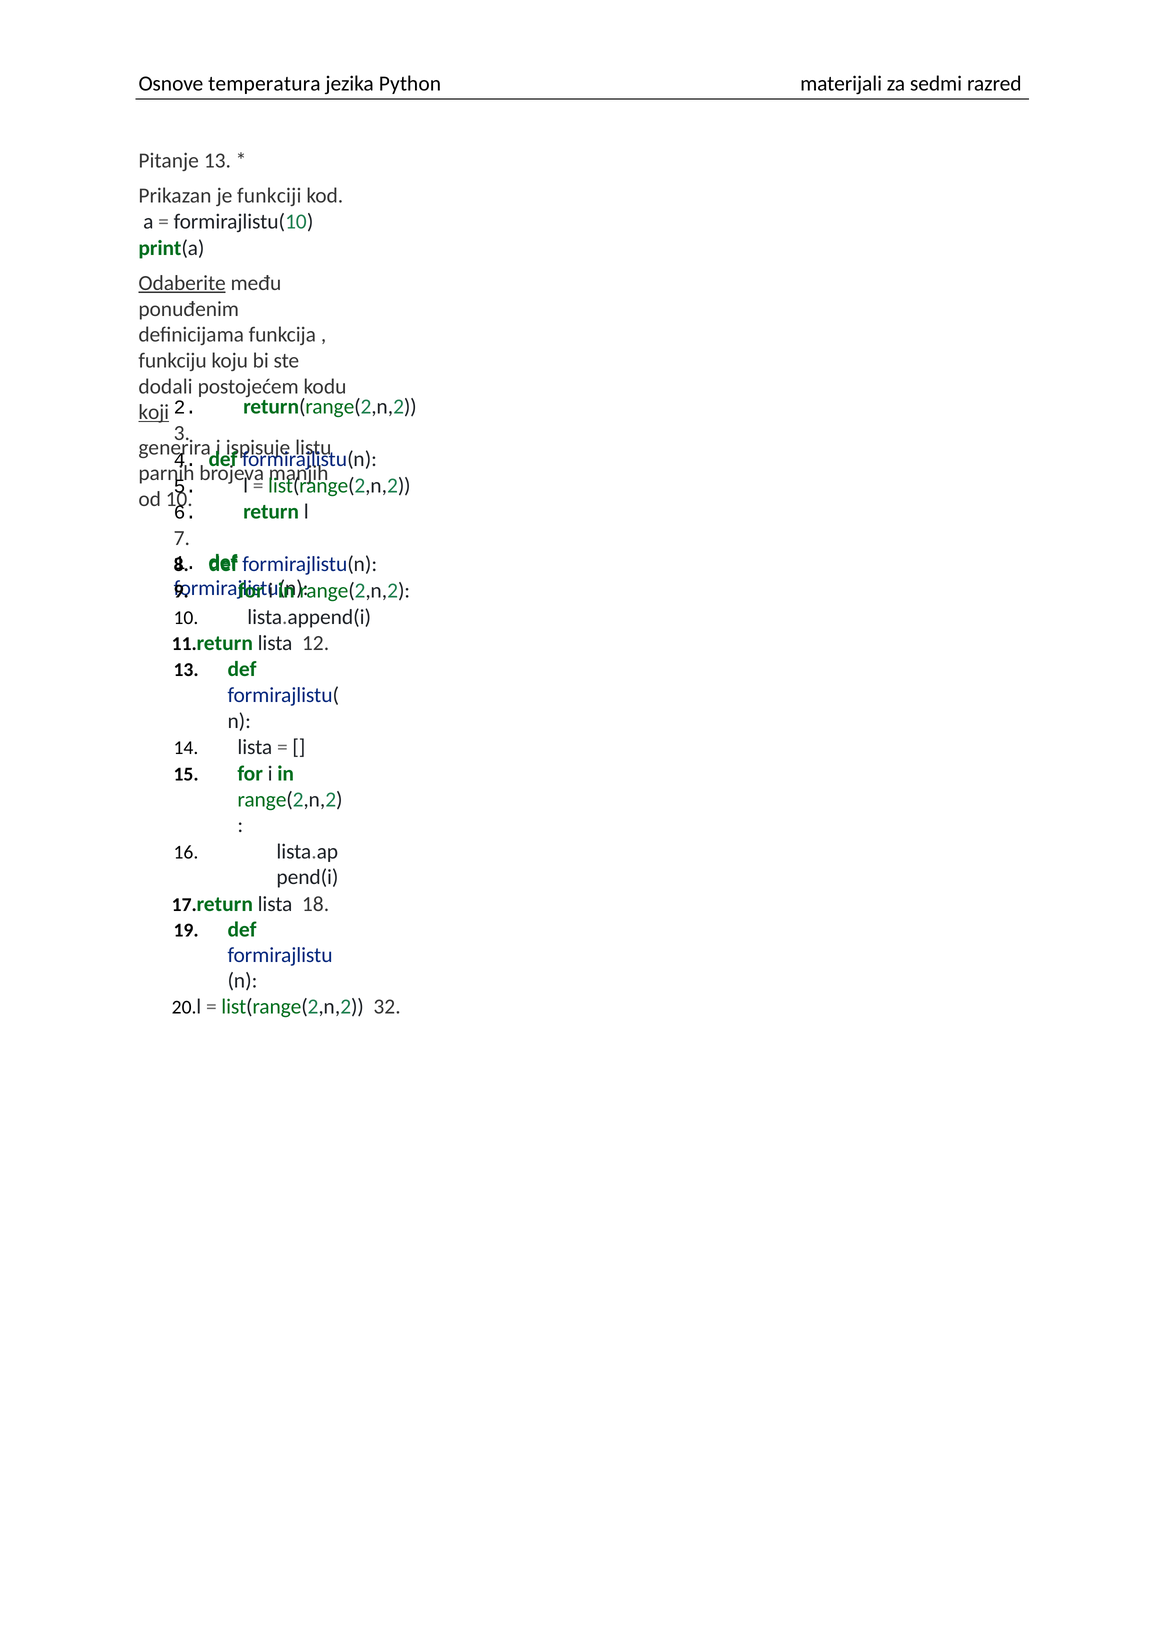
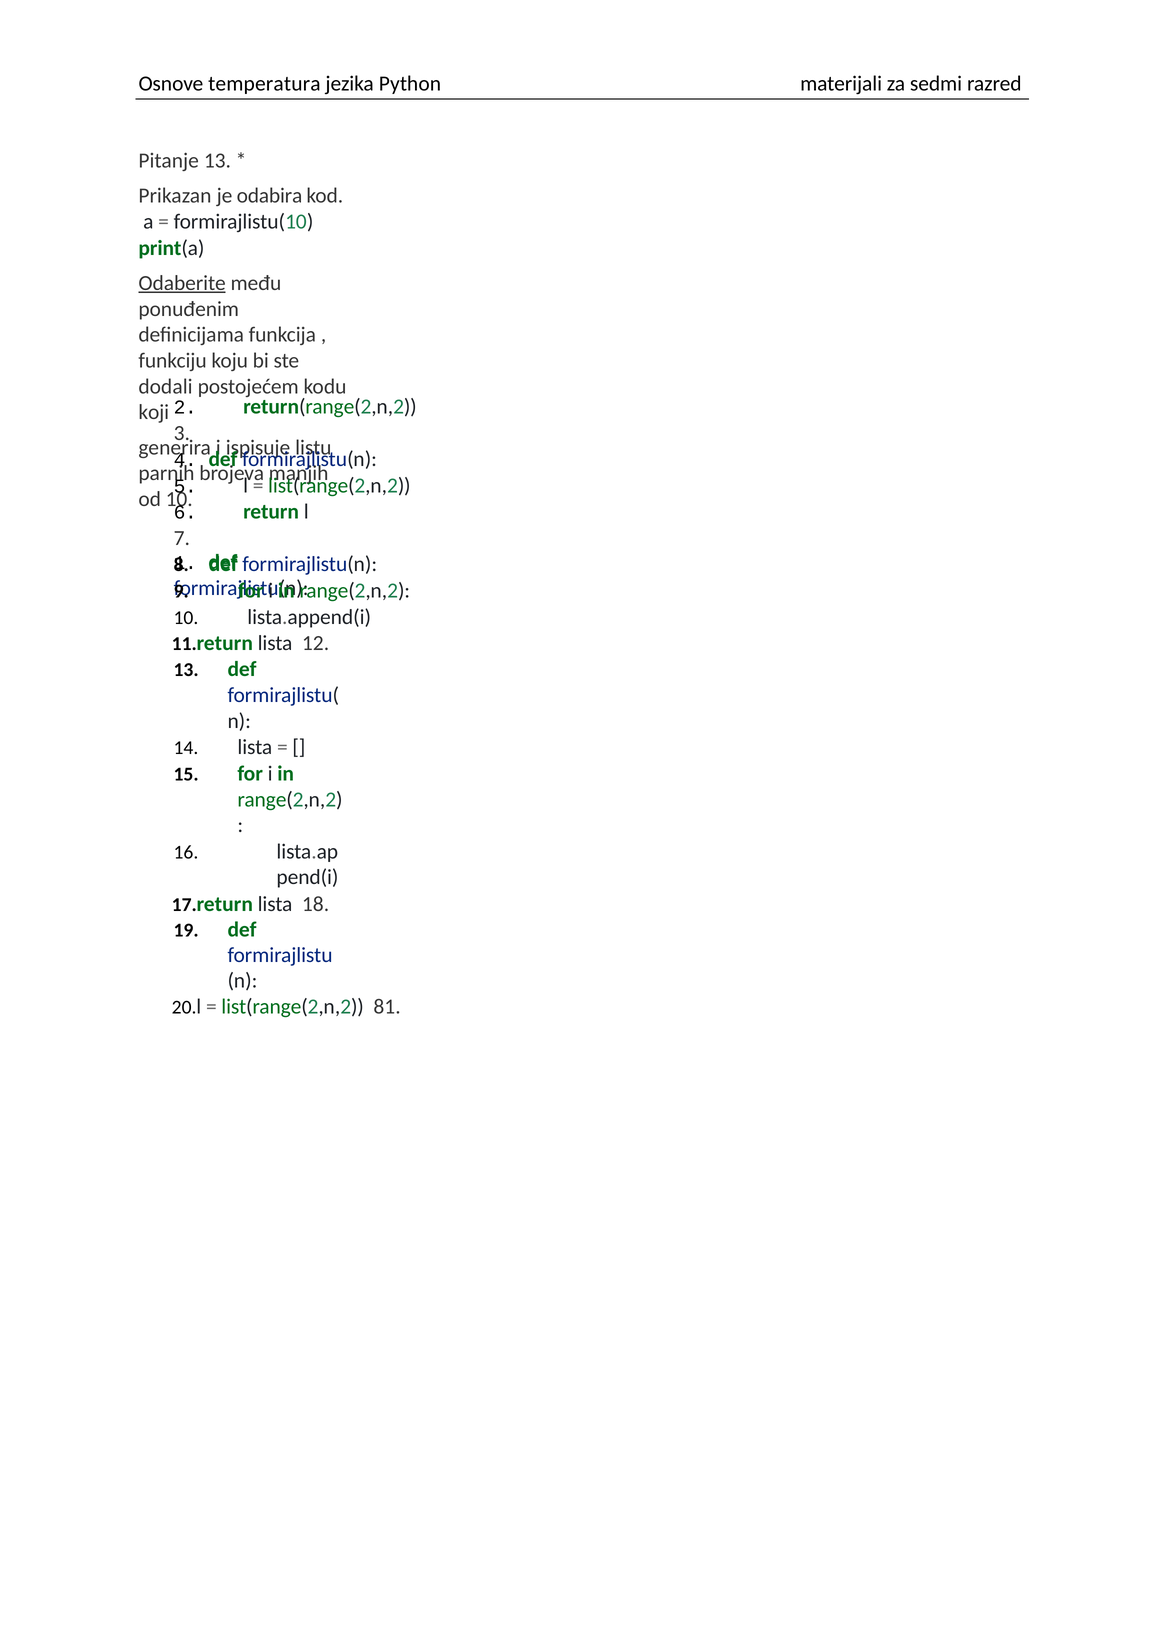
funkciji: funkciji -> odabira (269, 196)
koji underline: present -> none (154, 412)
32: 32 -> 81 (387, 1007)
